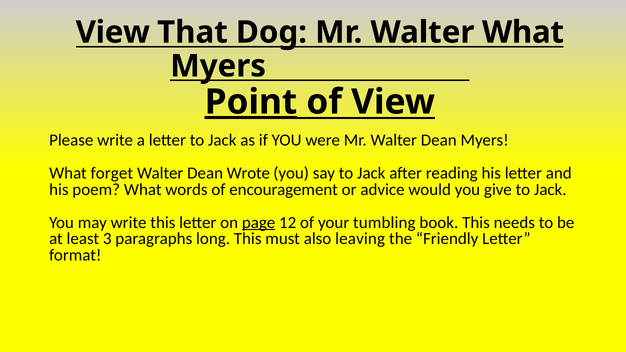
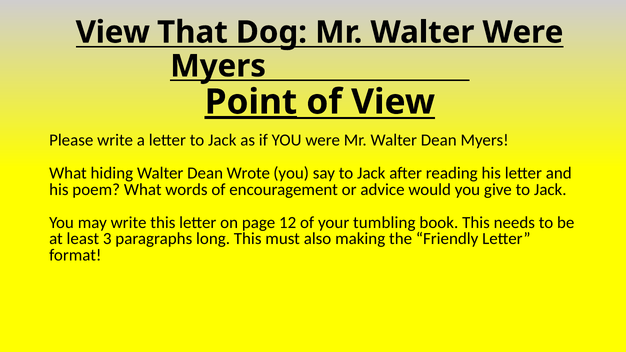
Walter What: What -> Were (523, 32)
forget: forget -> hiding (112, 173)
page underline: present -> none (259, 222)
leaving: leaving -> making (360, 239)
